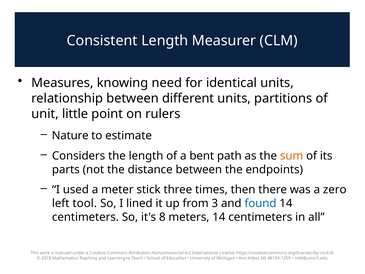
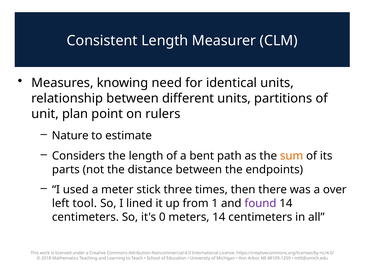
little: little -> plan (75, 114)
zero: zero -> over (335, 190)
3: 3 -> 1 (215, 203)
found colour: blue -> purple (260, 203)
8: 8 -> 0 (162, 217)
